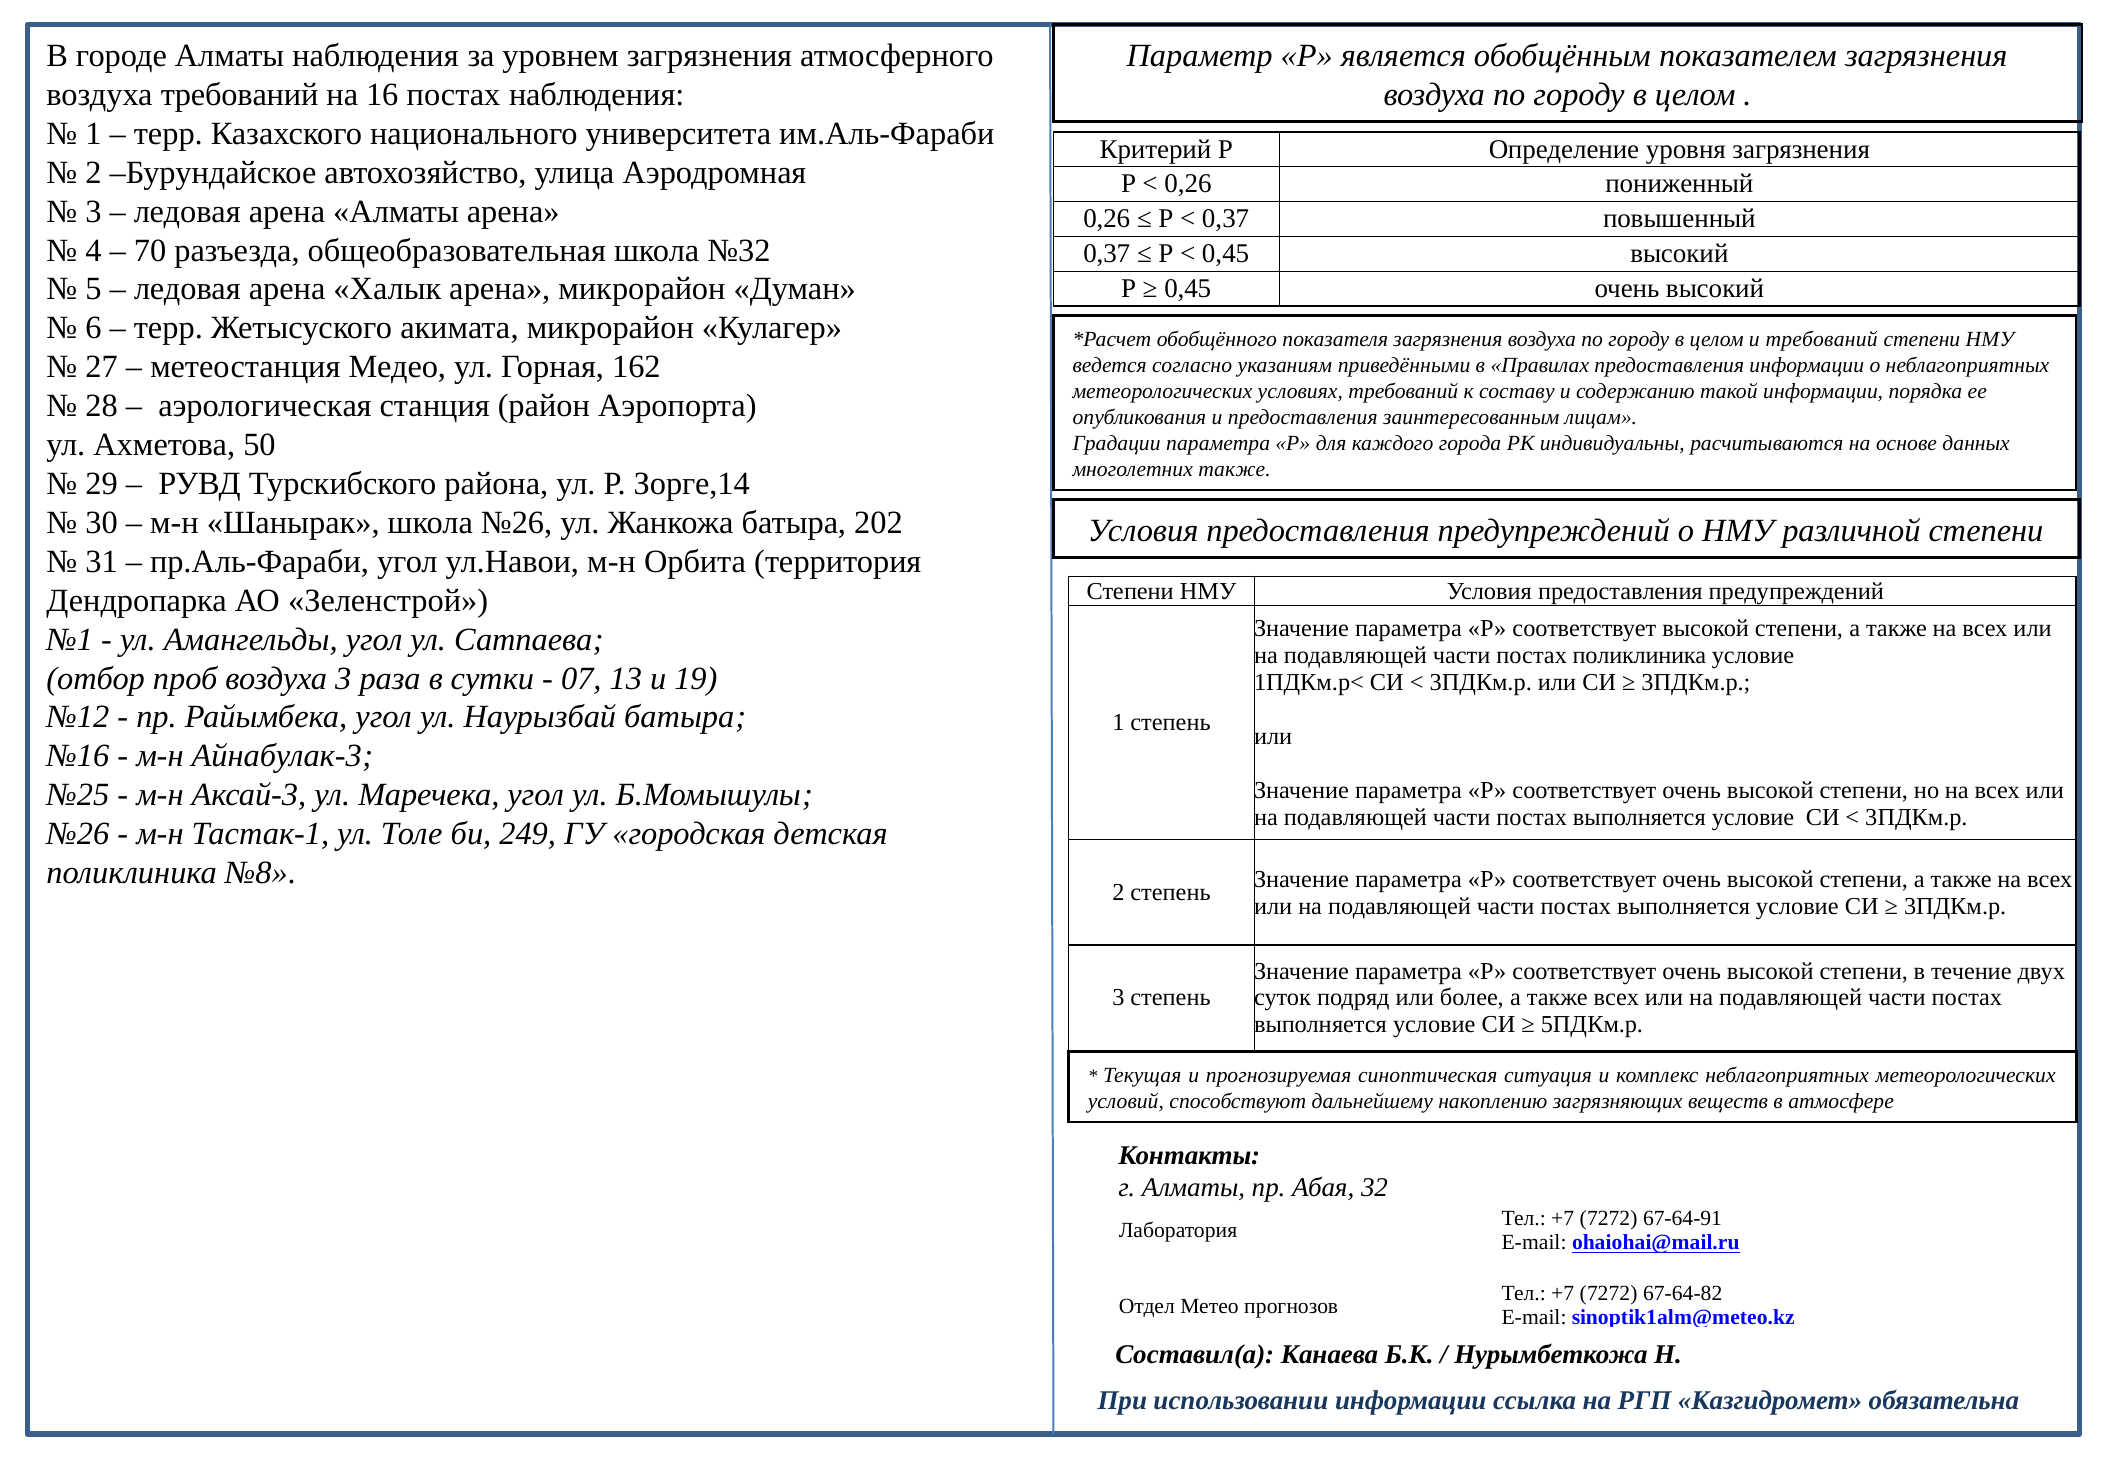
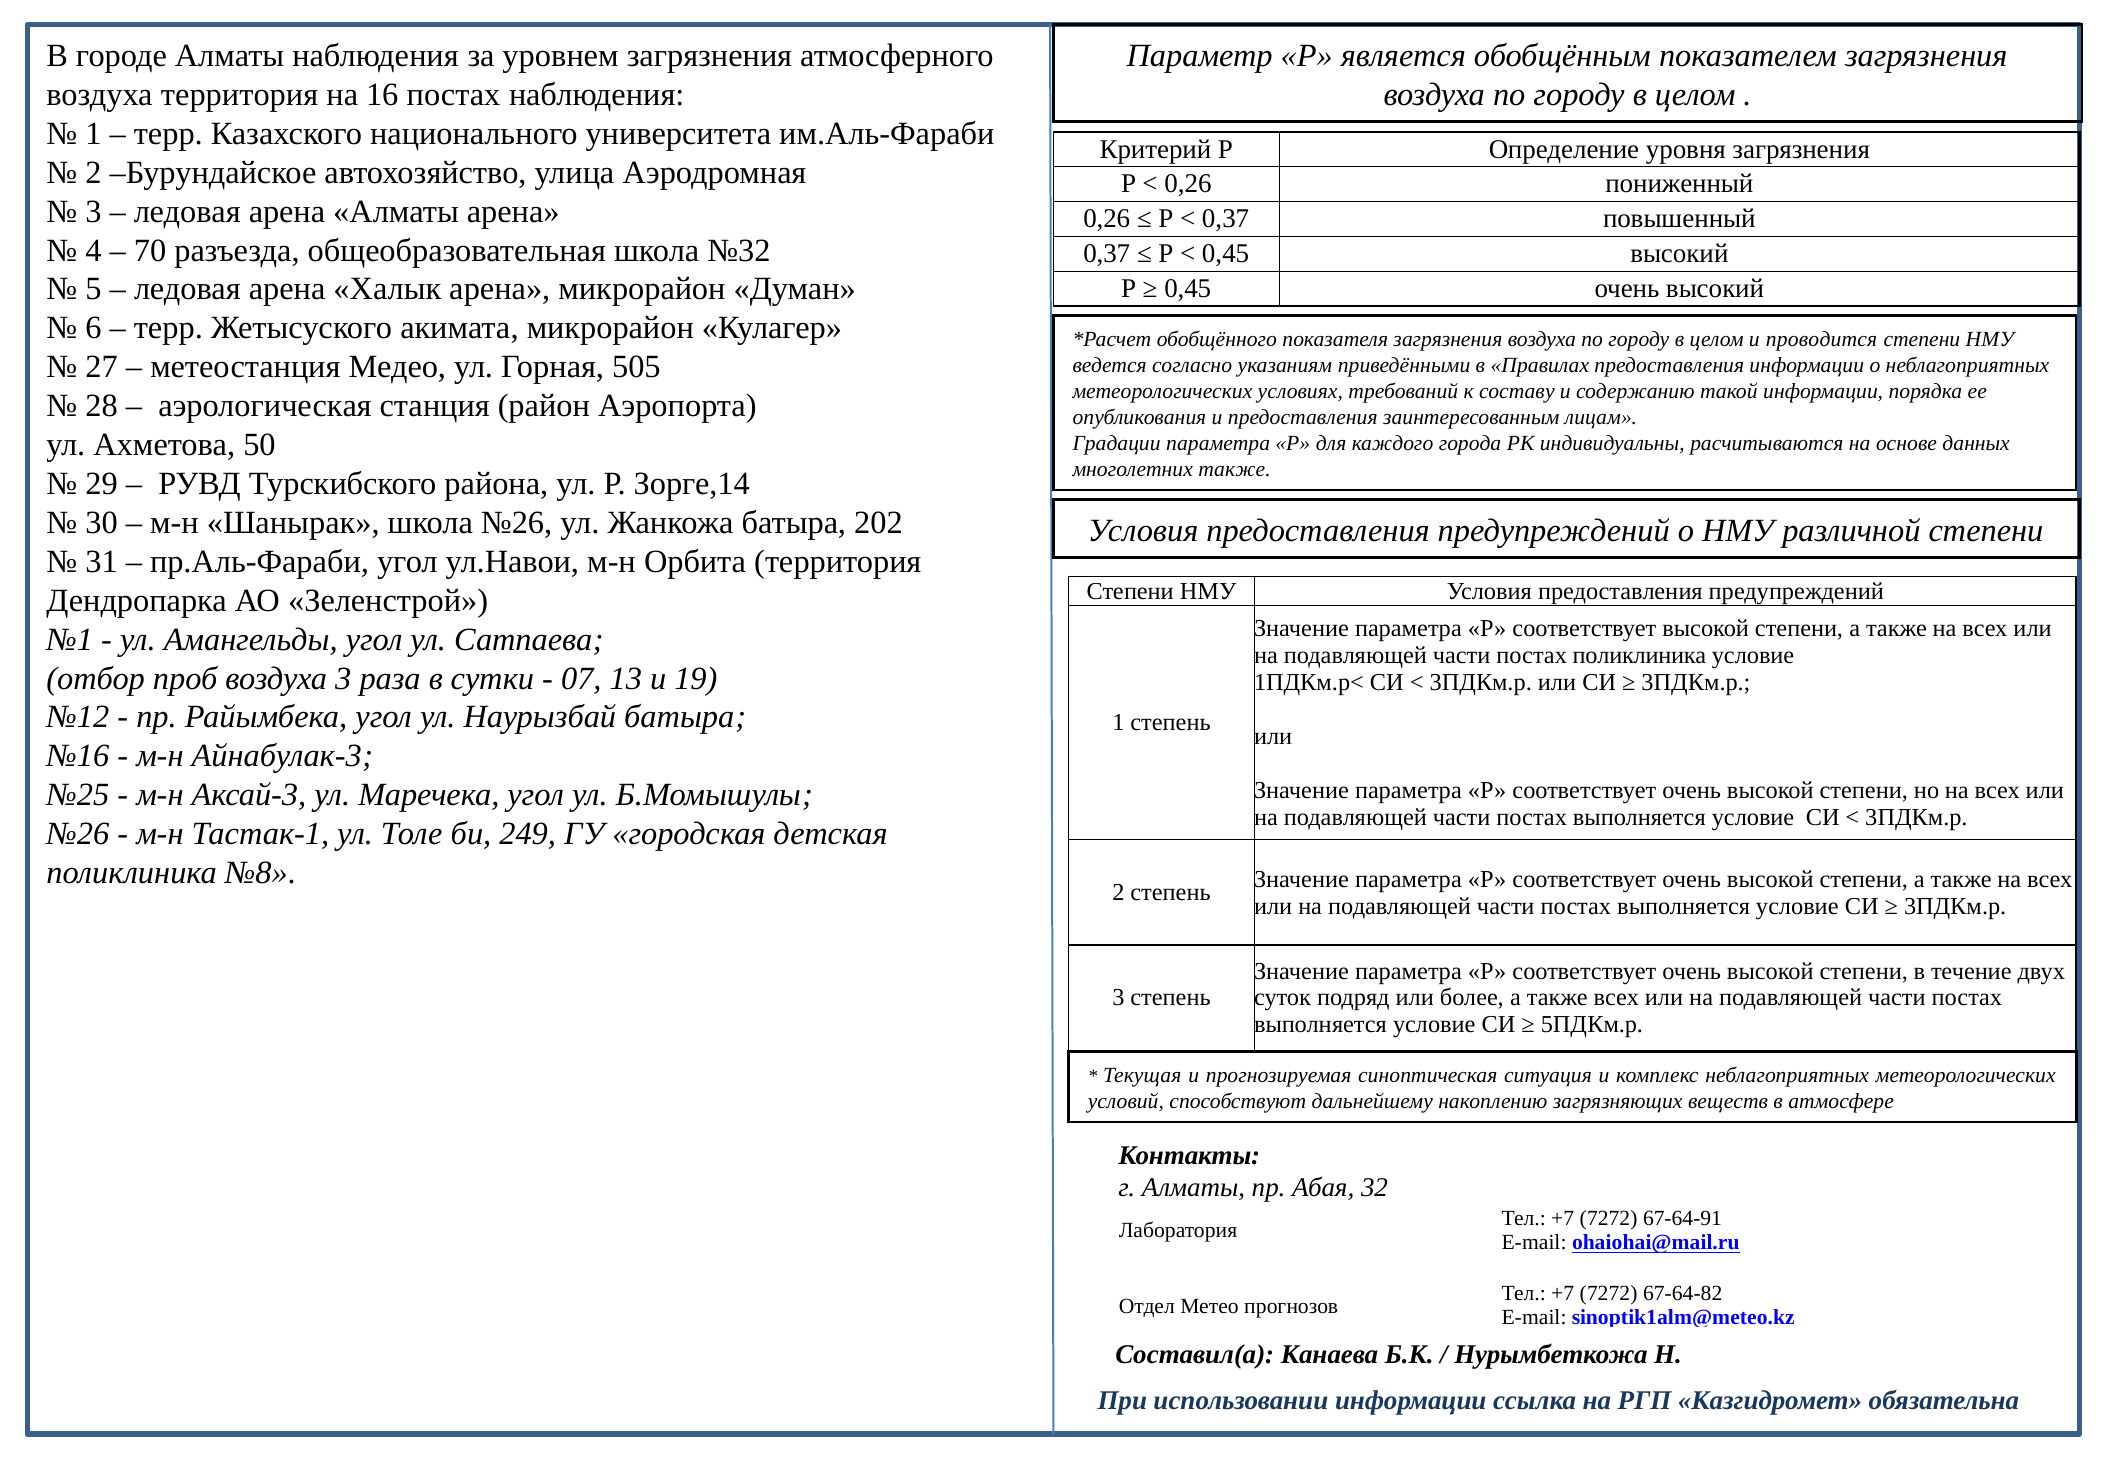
воздуха требований: требований -> территория (240, 95)
и требований: требований -> проводится (1822, 340)
162: 162 -> 505 (636, 367)
